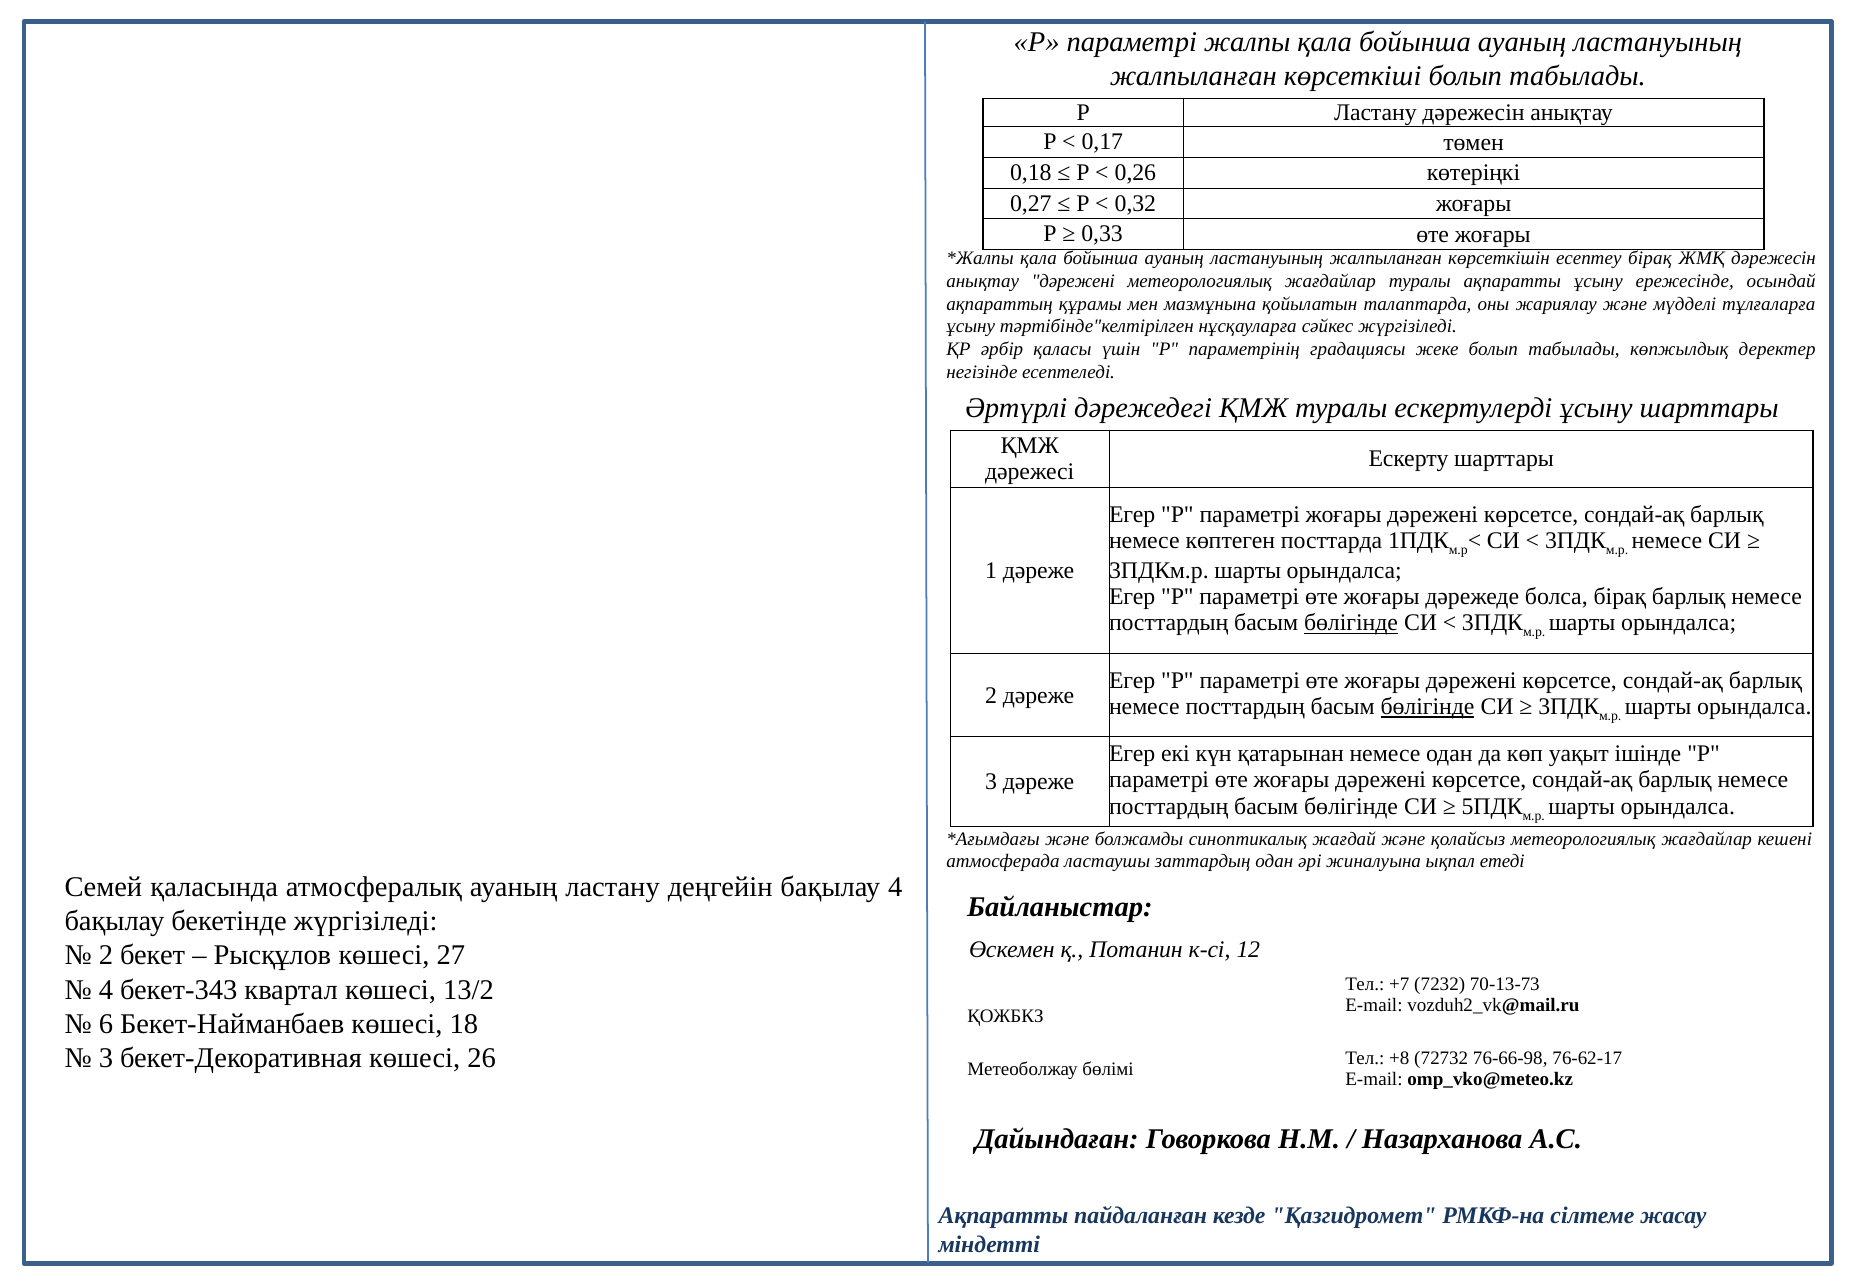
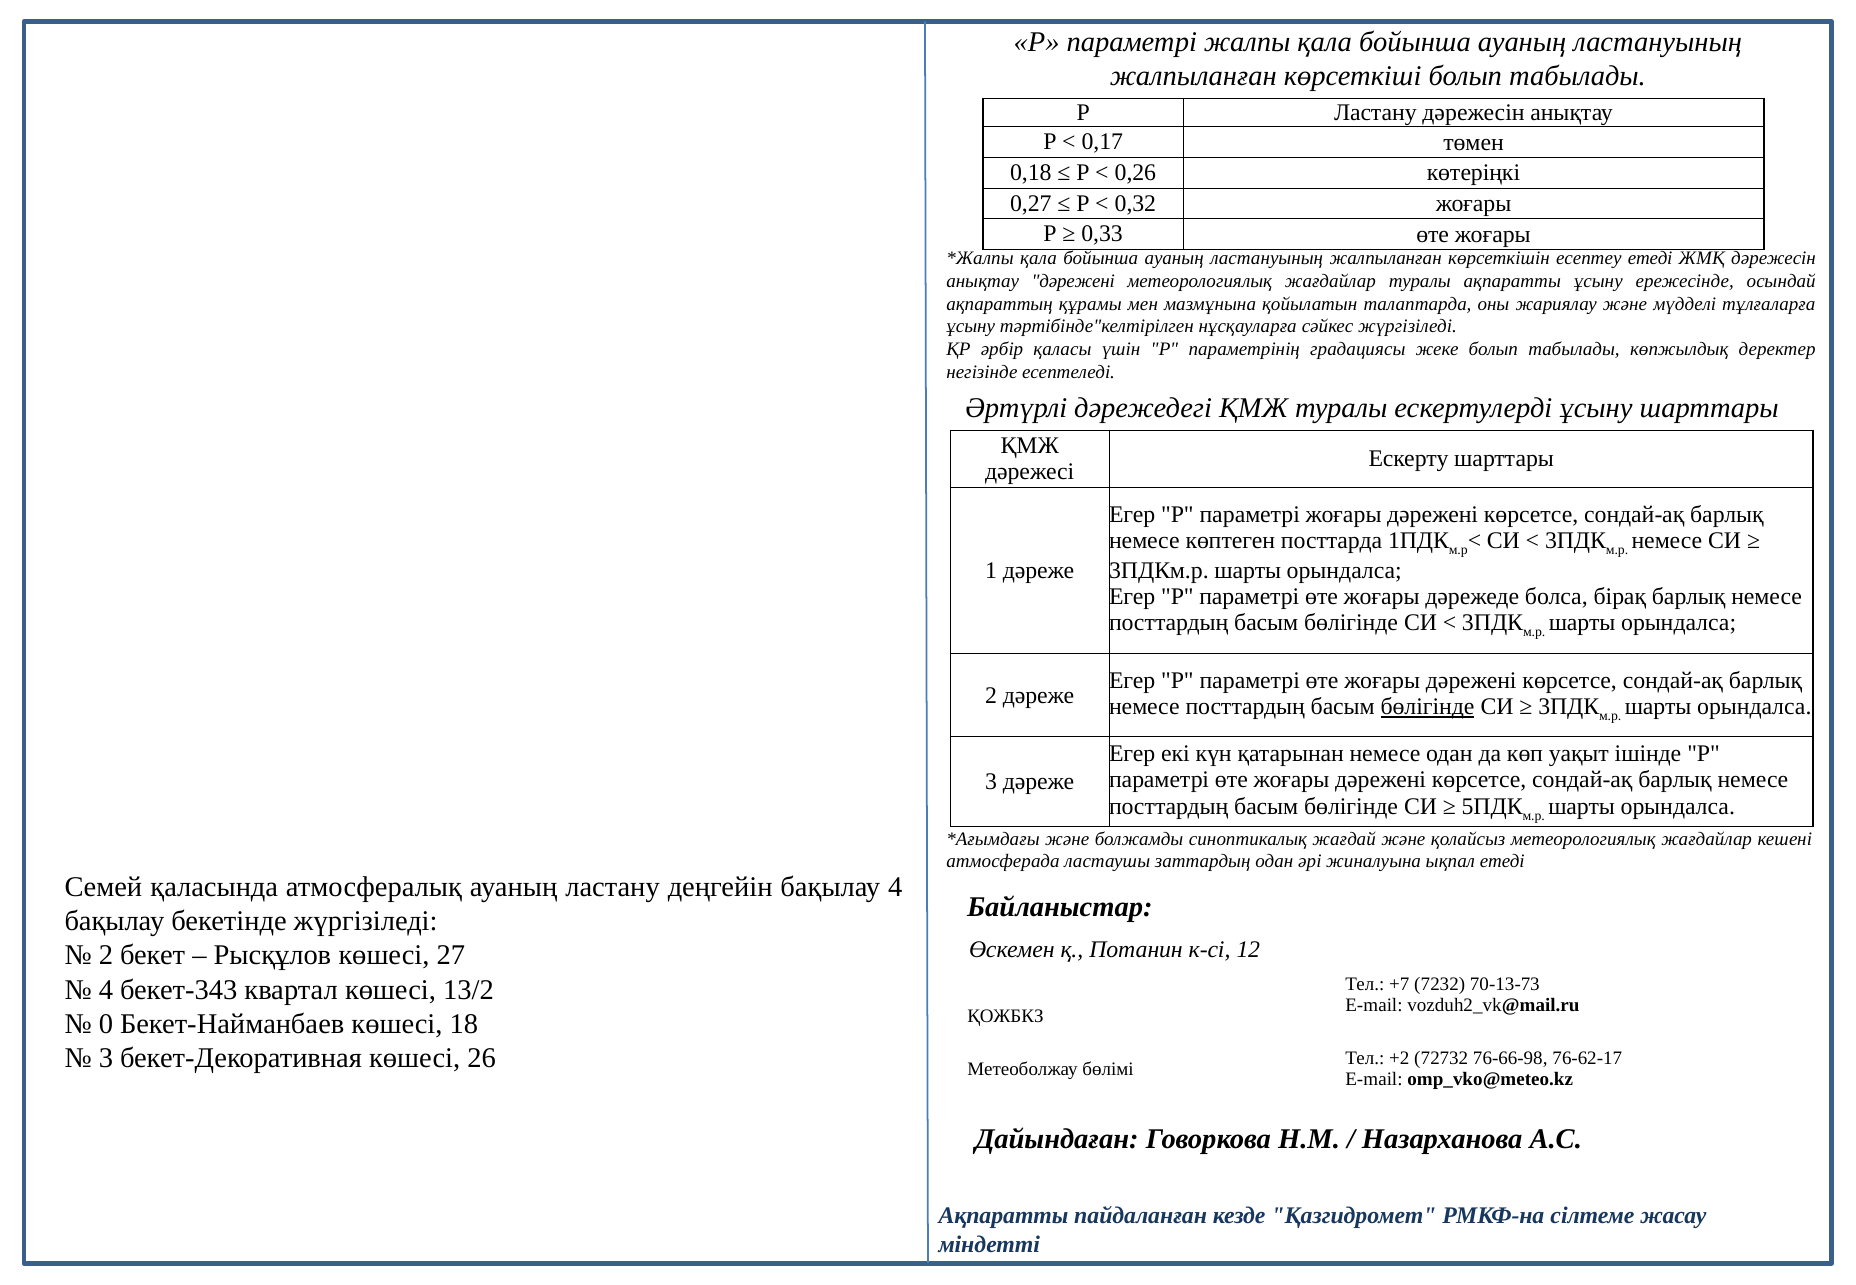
есептеу бірақ: бірақ -> етеді (1650, 258)
бөлігінде underline: present -> none (1351, 623)
6: 6 -> 0 (106, 1024)
+8: +8 -> +2 (1399, 1058)
